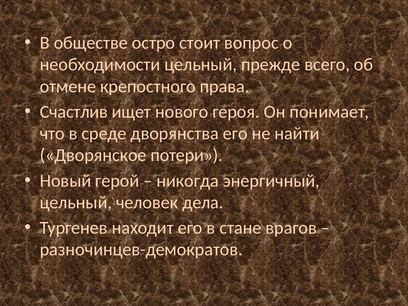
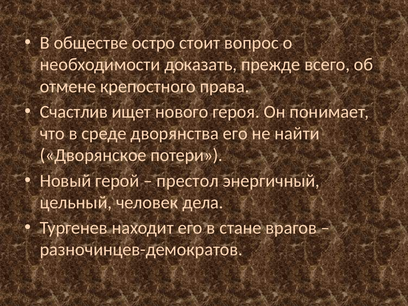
необходимости цельный: цельный -> доказать (201, 65)
никогда: никогда -> престол (188, 181)
